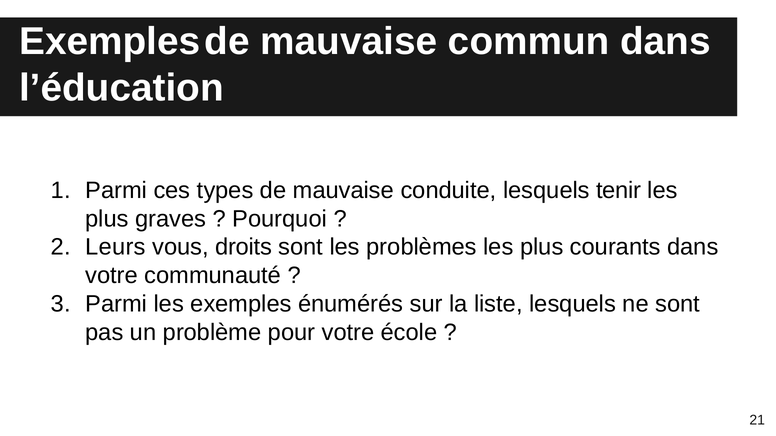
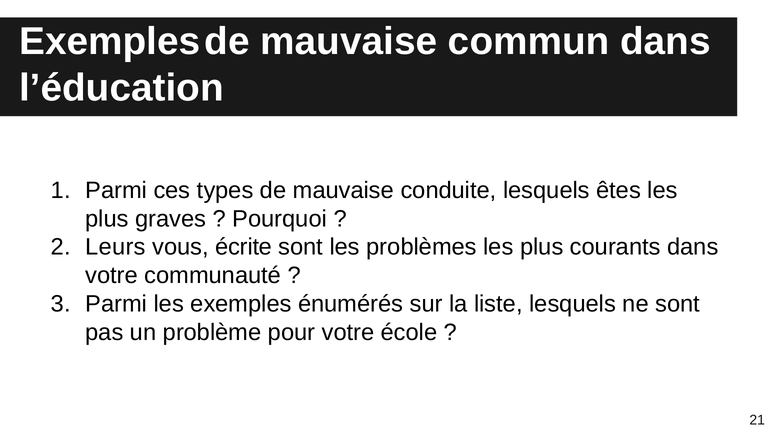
tenir: tenir -> êtes (619, 191)
droits: droits -> écrite (244, 247)
